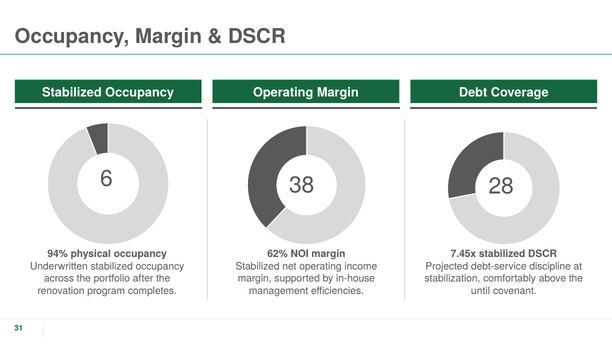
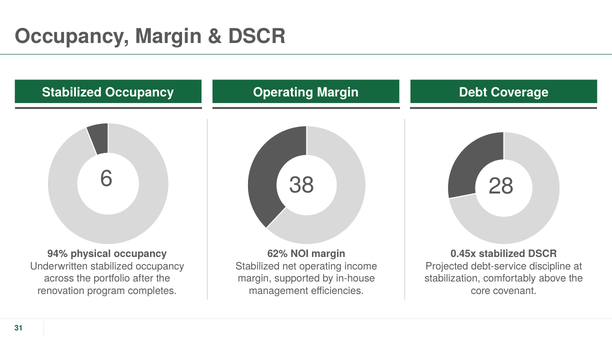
7.45x: 7.45x -> 0.45x (463, 253)
until: until -> core (481, 290)
